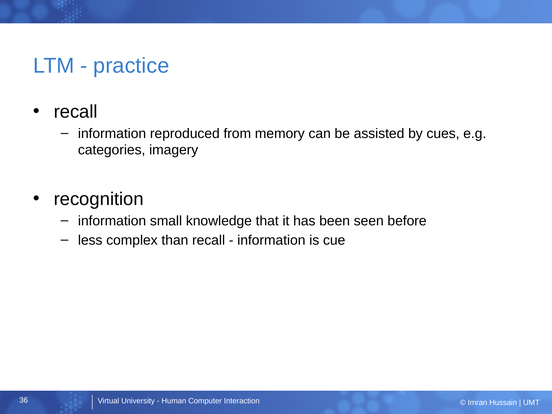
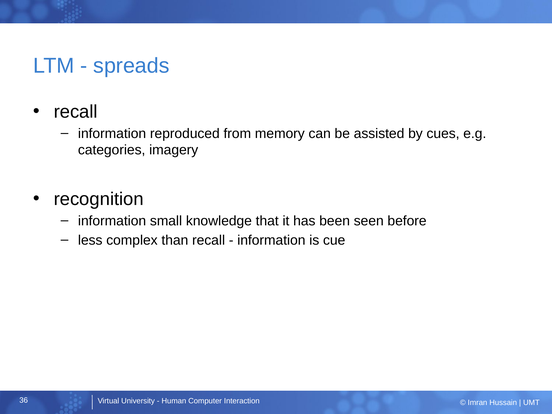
practice: practice -> spreads (131, 66)
